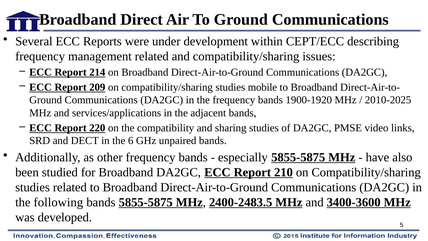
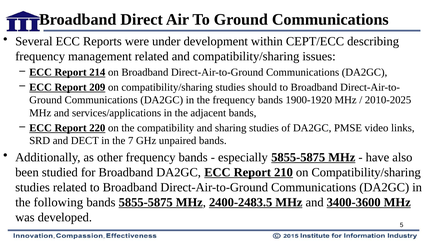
mobile: mobile -> should (262, 87)
6: 6 -> 7 (131, 141)
